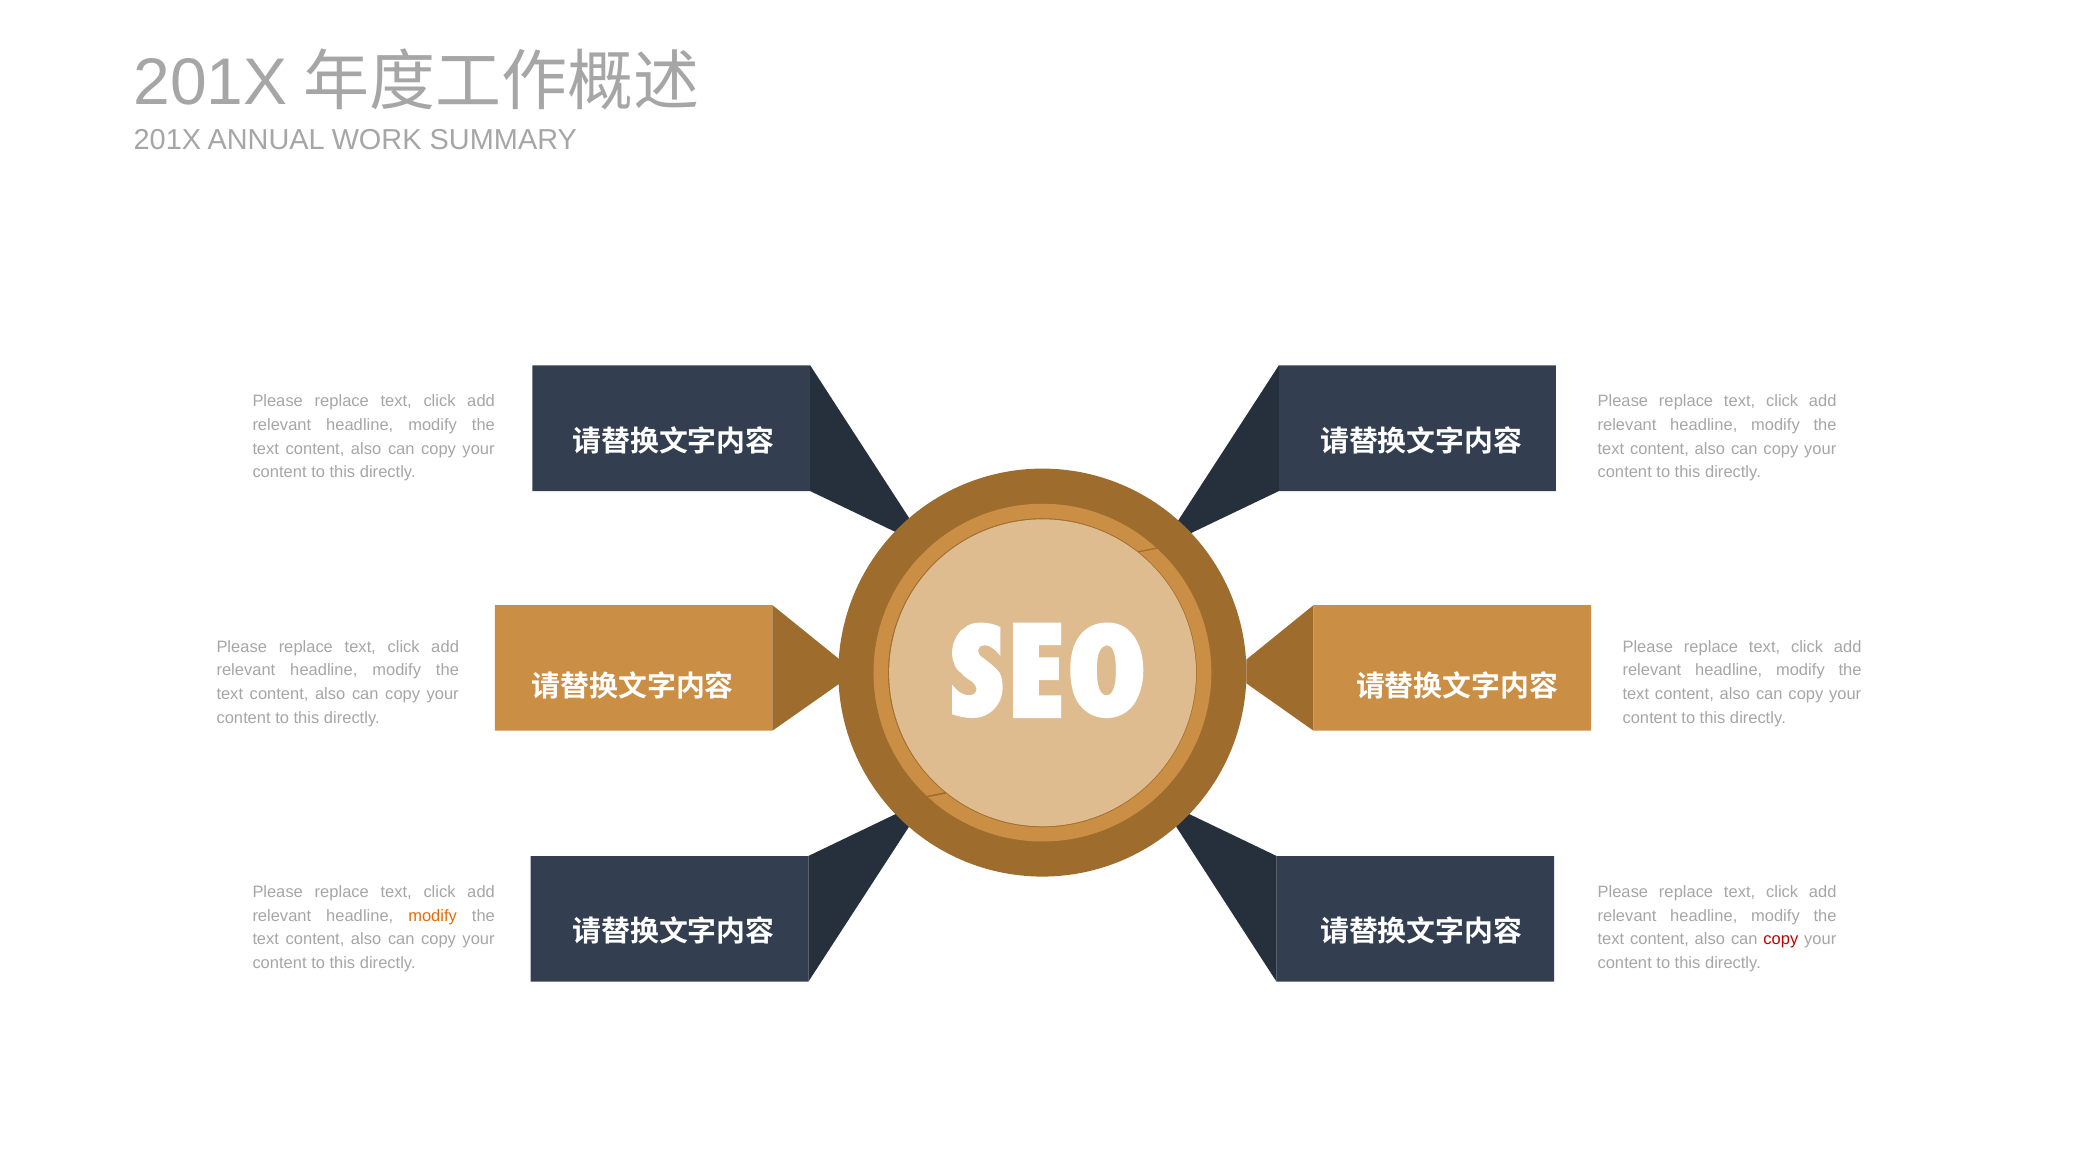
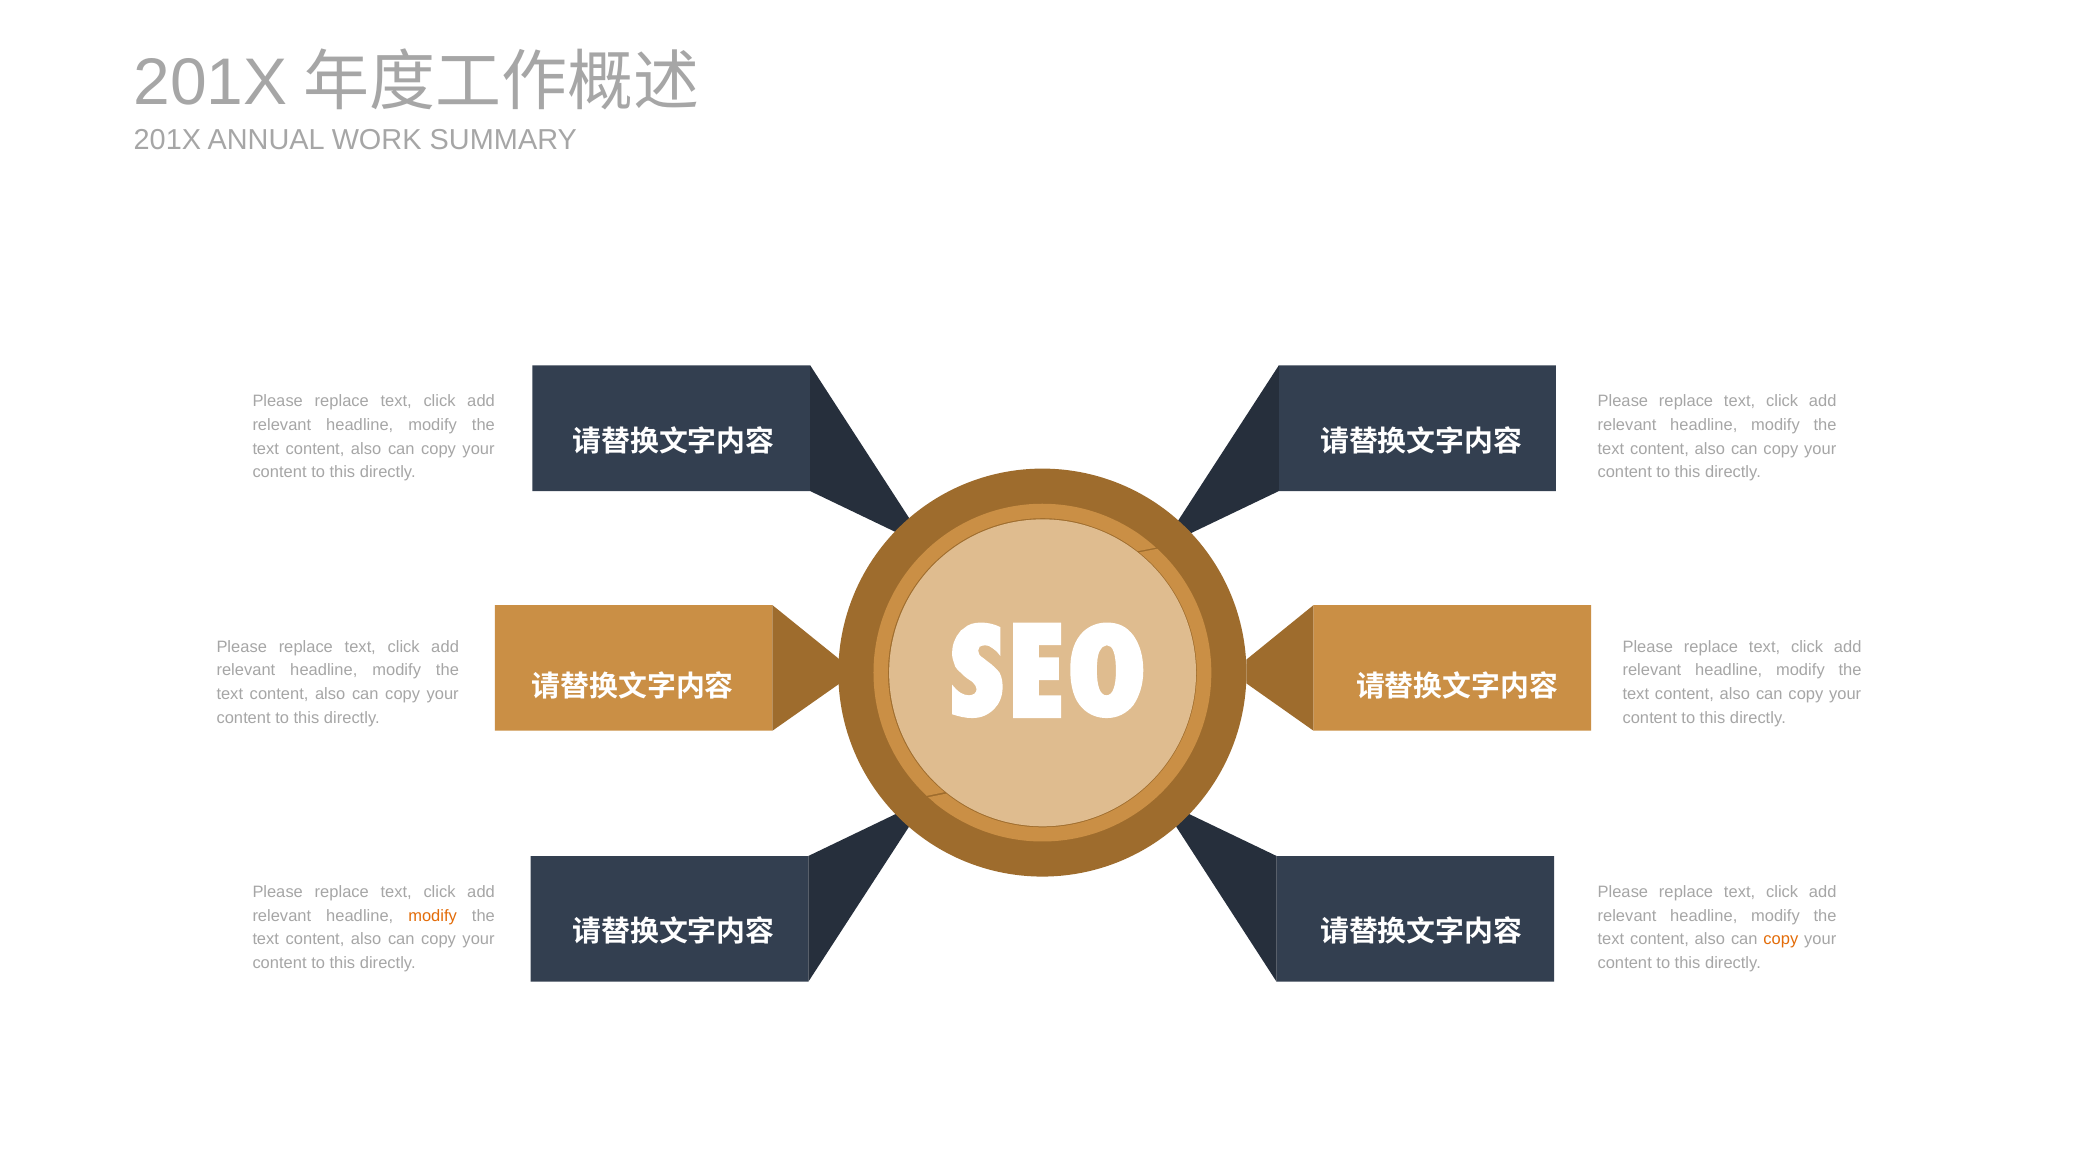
copy colour: red -> orange (1781, 940)
